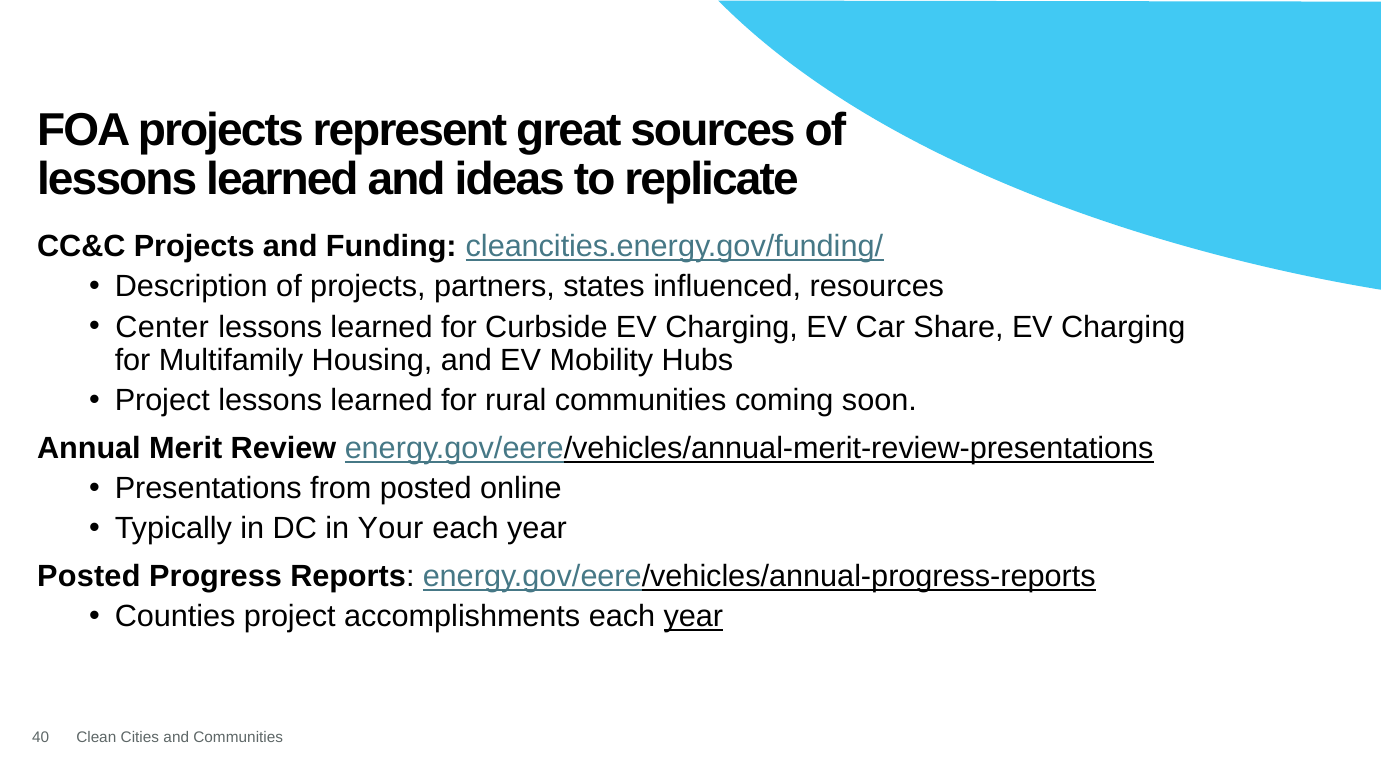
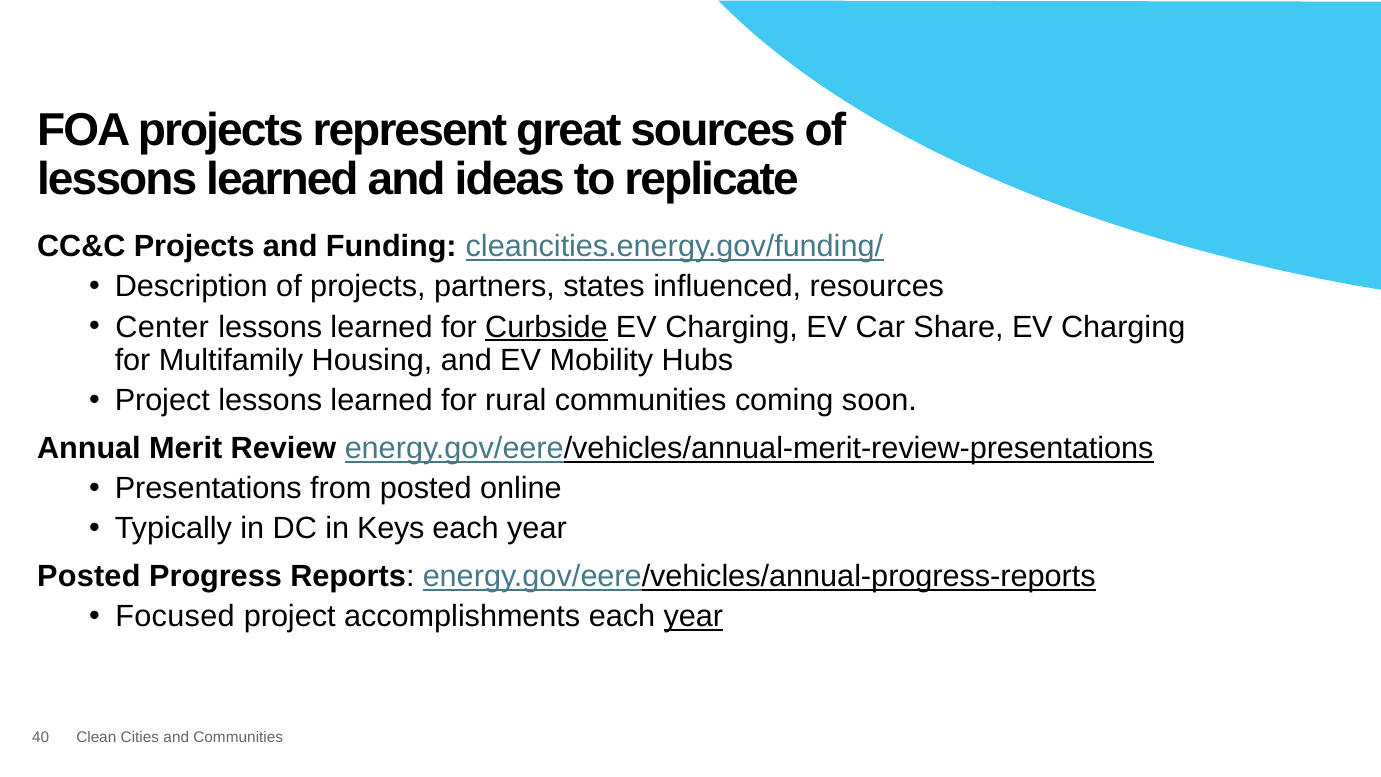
Curbside underline: none -> present (546, 327)
Your: Your -> Keys (391, 529)
Counties: Counties -> Focused (175, 616)
